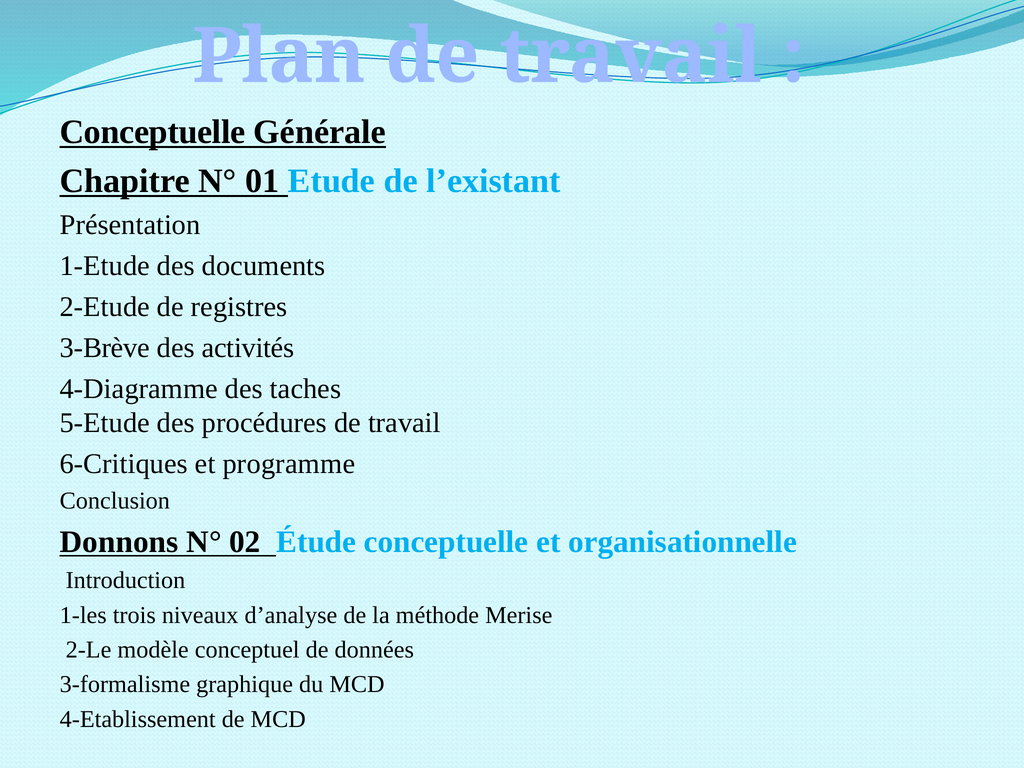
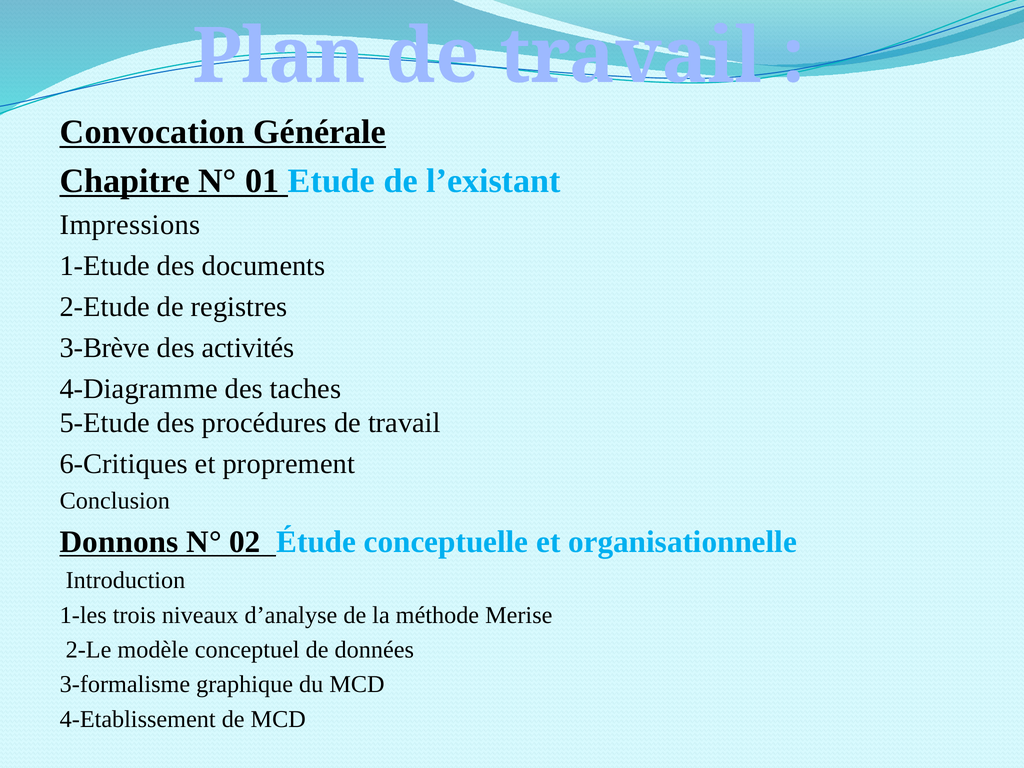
Conceptuelle: Conceptuelle -> Convocation (152, 132)
Présentation: Présentation -> Impressions (130, 225)
programme: programme -> proprement (289, 464)
